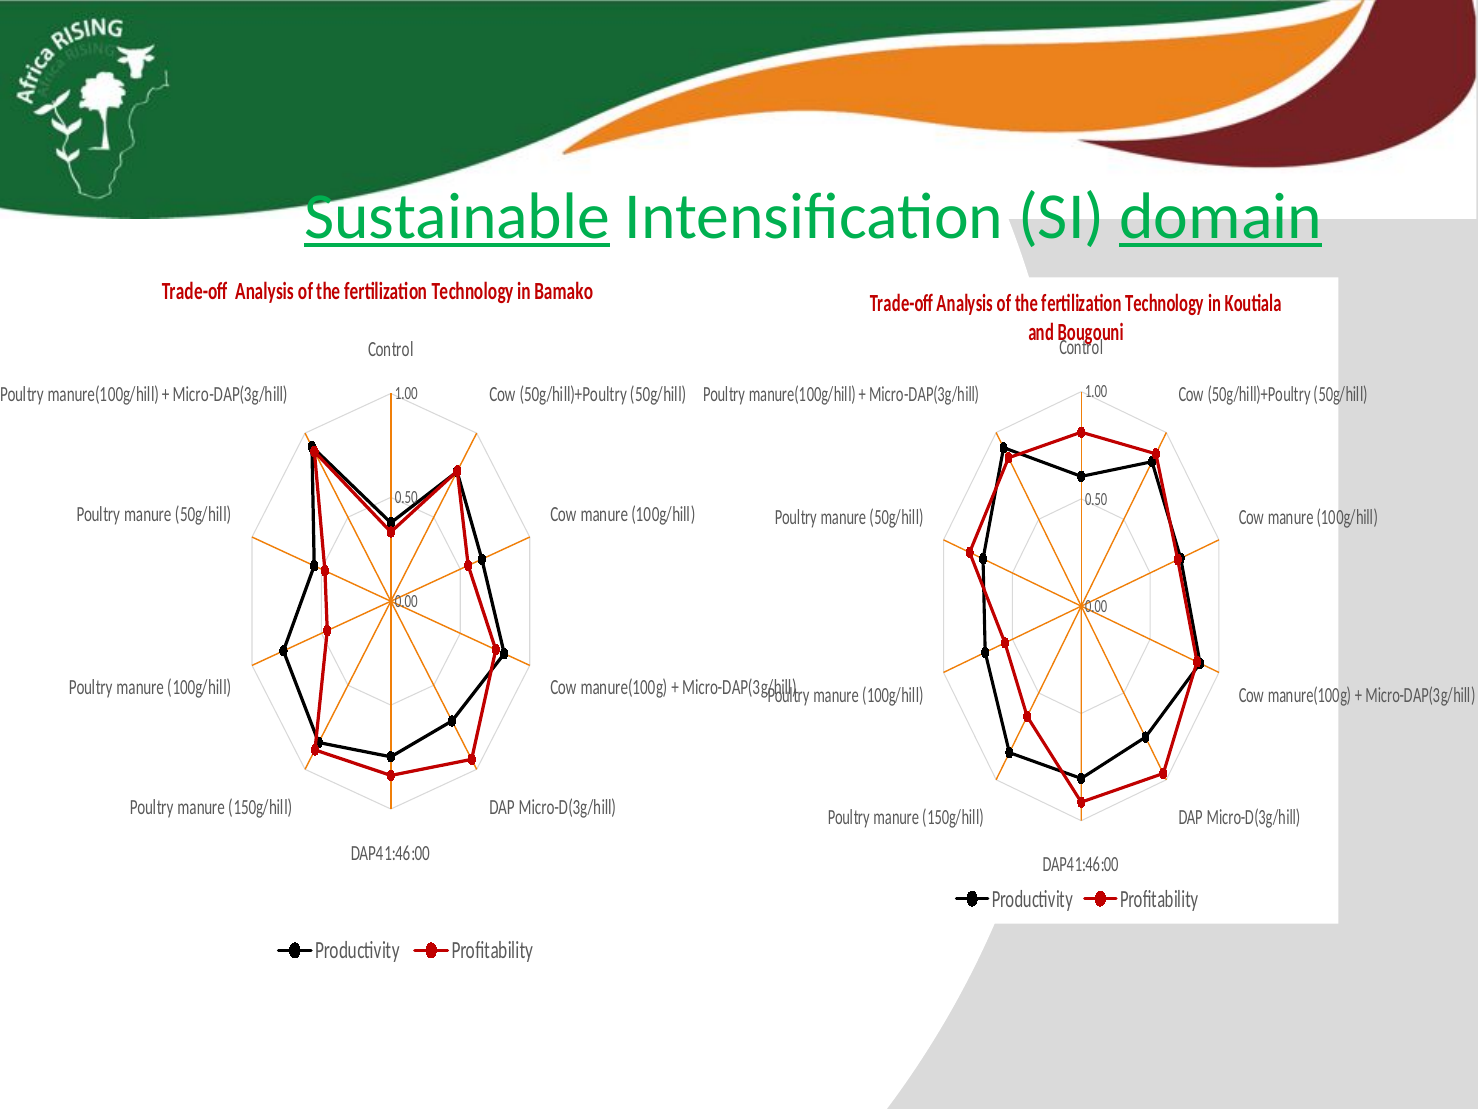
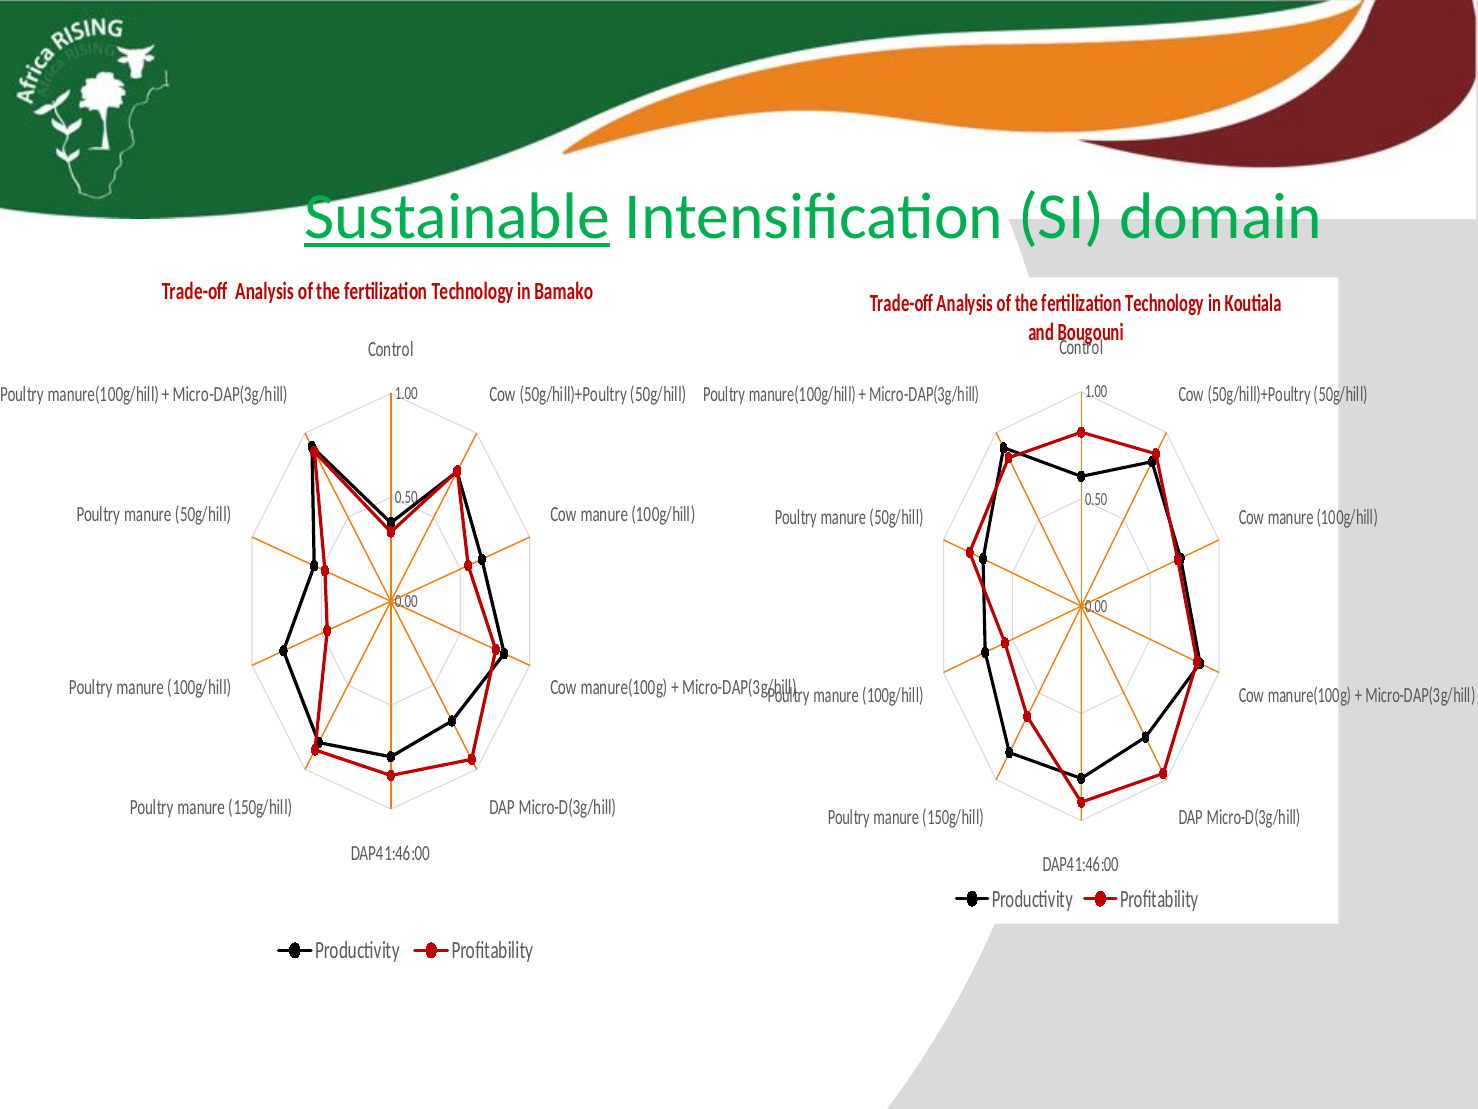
domain underline: present -> none (1221, 217)
